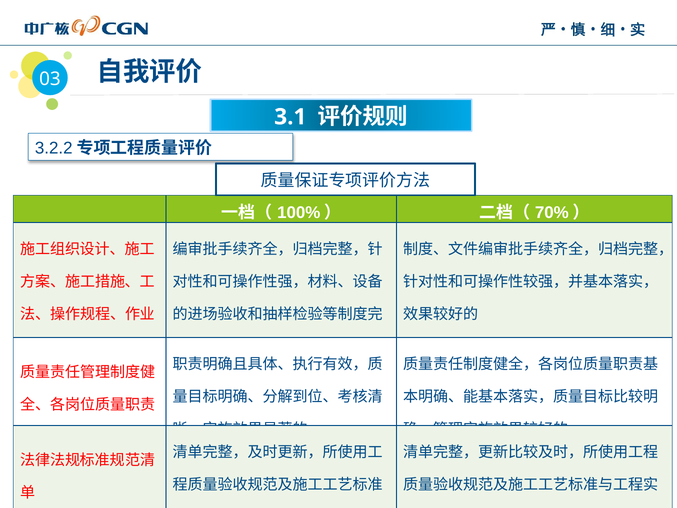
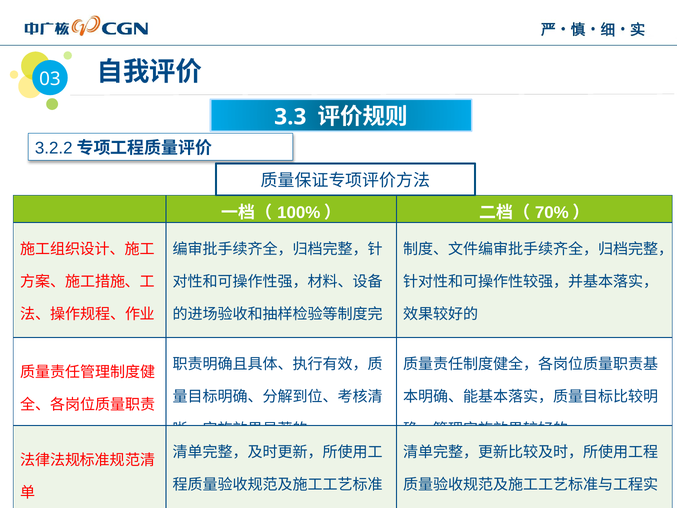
3.1: 3.1 -> 3.3 (290, 117)
